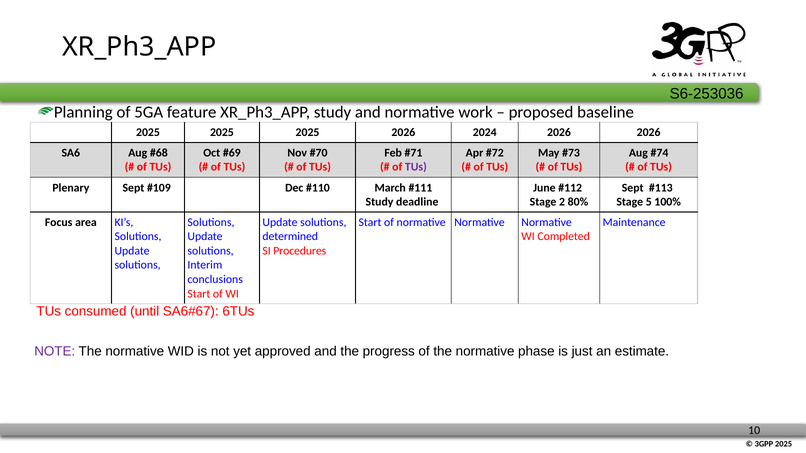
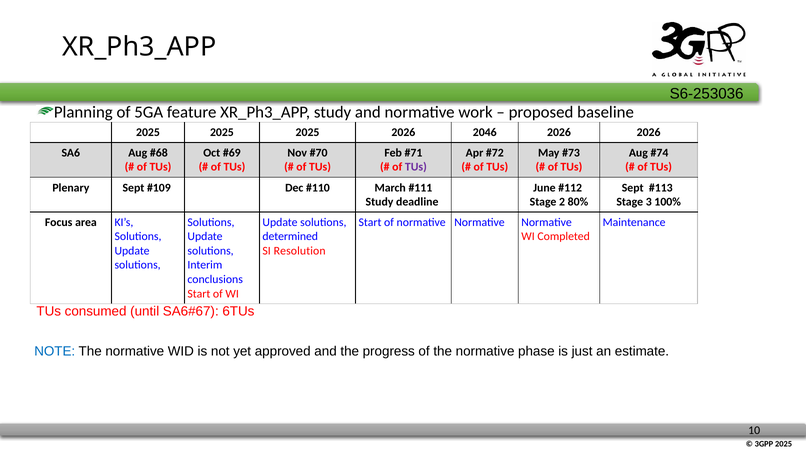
2024: 2024 -> 2046 (485, 133)
5: 5 -> 3 (649, 202)
Procedures: Procedures -> Resolution (300, 251)
NOTE colour: purple -> blue (55, 352)
